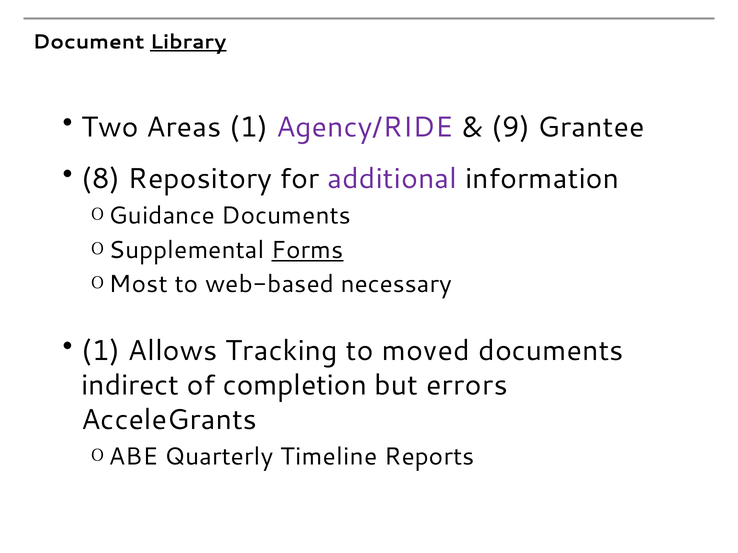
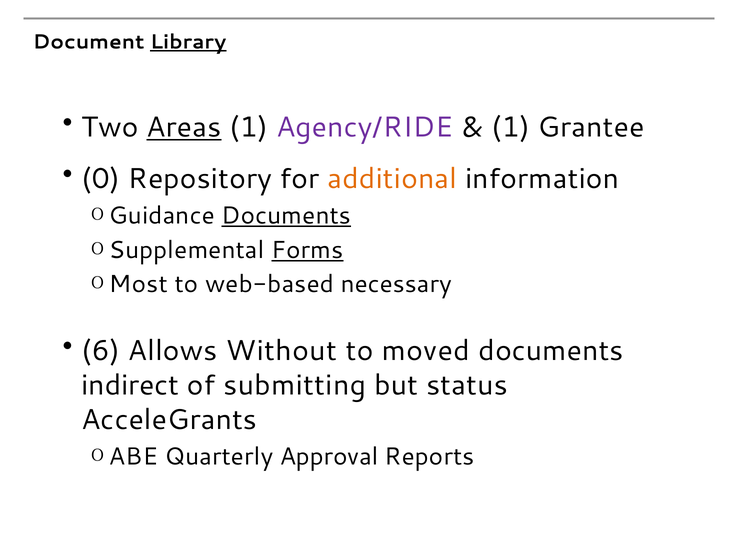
Areas underline: none -> present (184, 127)
9: 9 -> 1 (511, 127)
8: 8 -> 0 (101, 179)
additional colour: purple -> orange (392, 179)
Documents underline: none -> present (286, 216)
1: 1 -> 6 (101, 351)
Tracking: Tracking -> Without (282, 351)
completion: completion -> submitting (295, 386)
errors: errors -> status (467, 386)
Timeline: Timeline -> Approval (329, 457)
